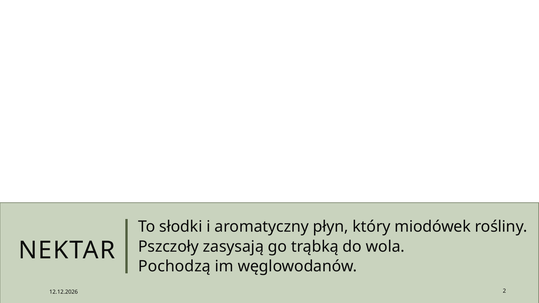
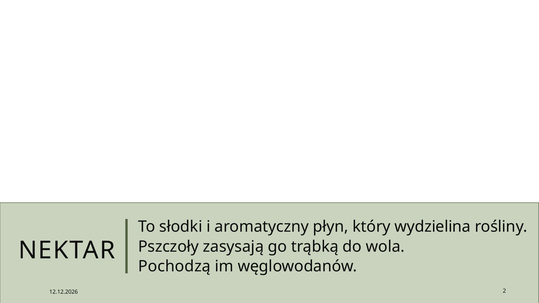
miodówek: miodówek -> wydzielina (433, 227)
